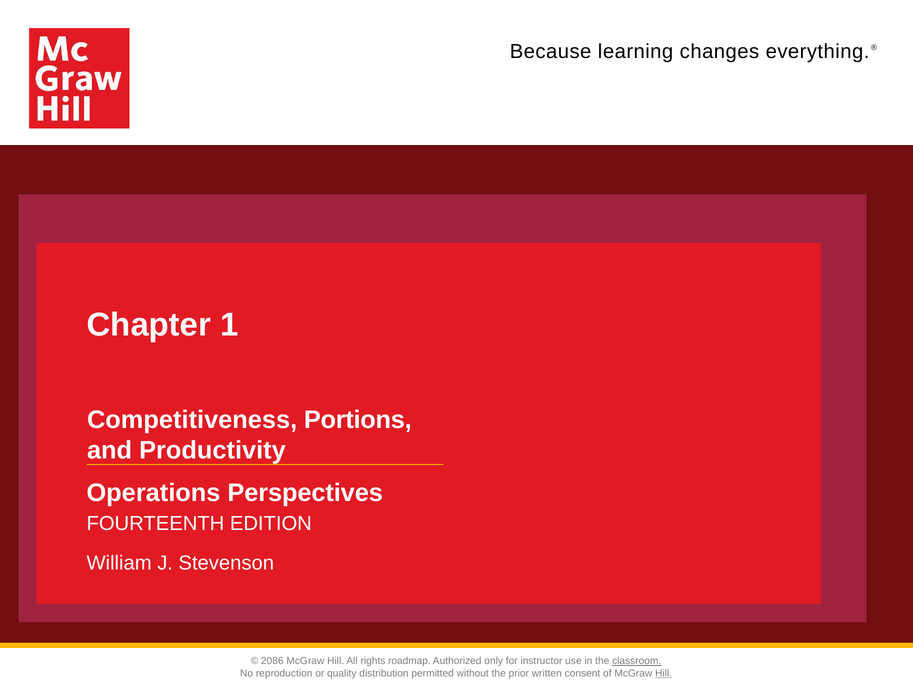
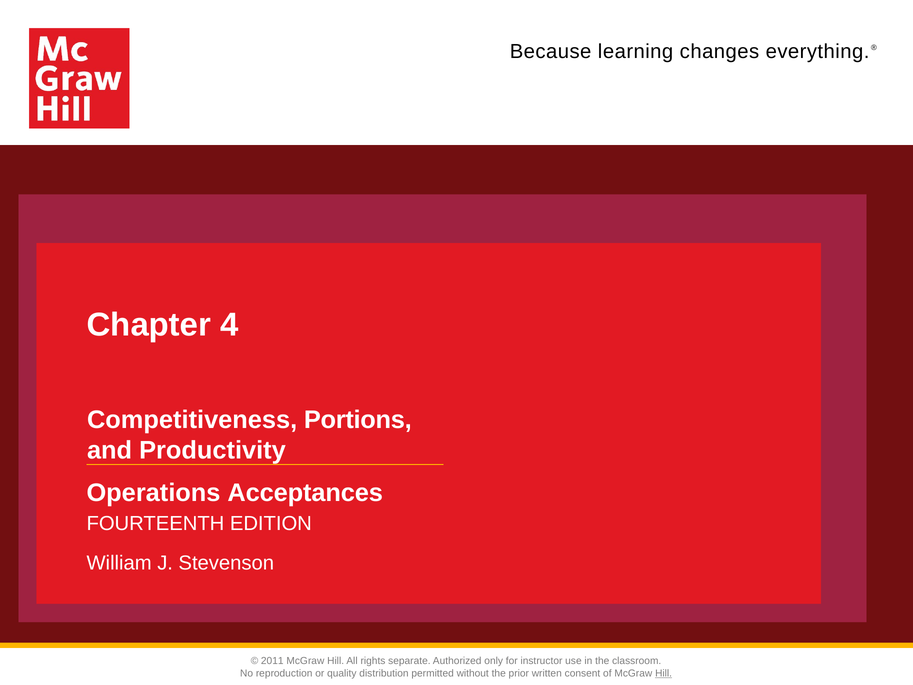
1: 1 -> 4 (230, 325)
Perspectives: Perspectives -> Acceptances (305, 493)
2086: 2086 -> 2011 (272, 661)
roadmap: roadmap -> separate (409, 661)
classroom underline: present -> none (637, 661)
